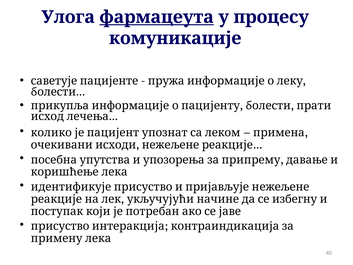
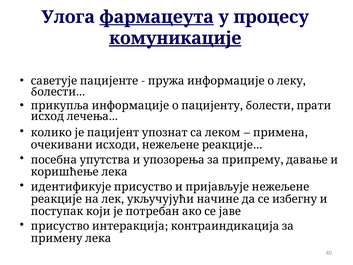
комуникације underline: none -> present (175, 38)
